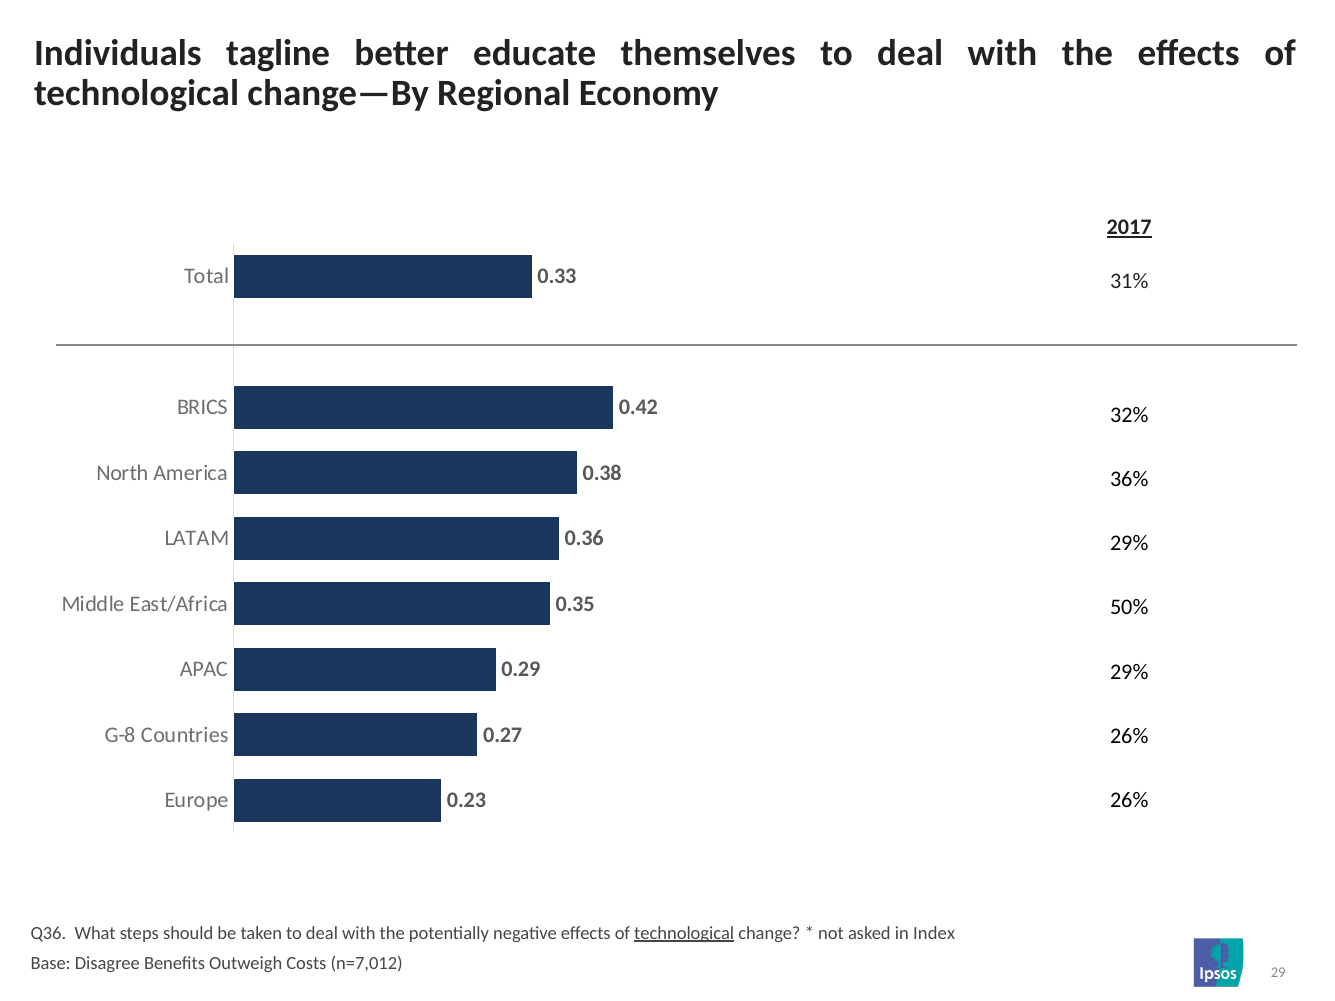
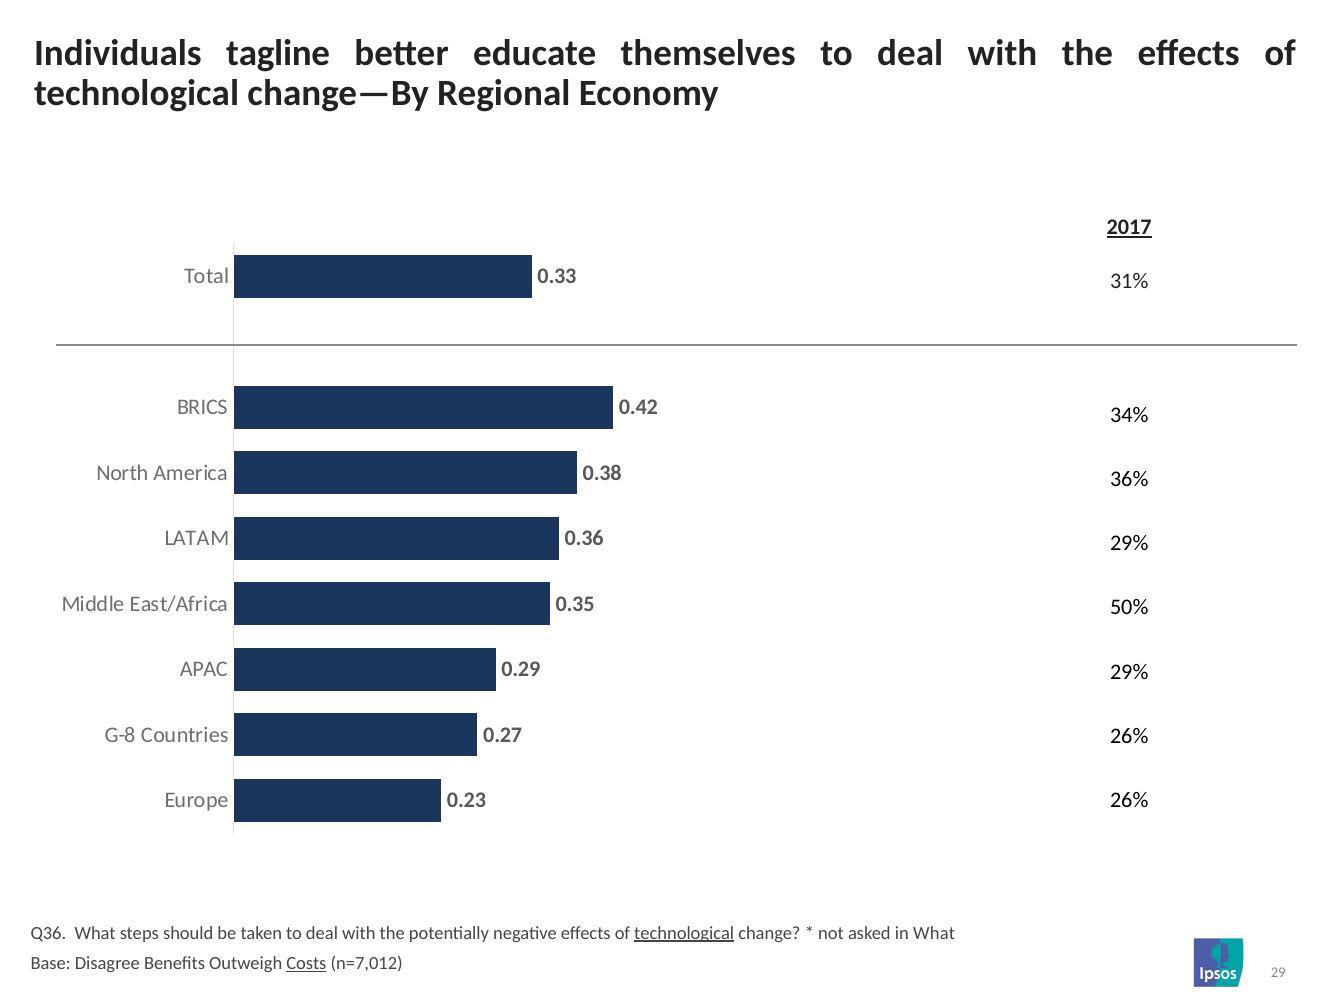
32%: 32% -> 34% (1129, 415)
in Index: Index -> What (934, 933)
Costs underline: none -> present (306, 964)
